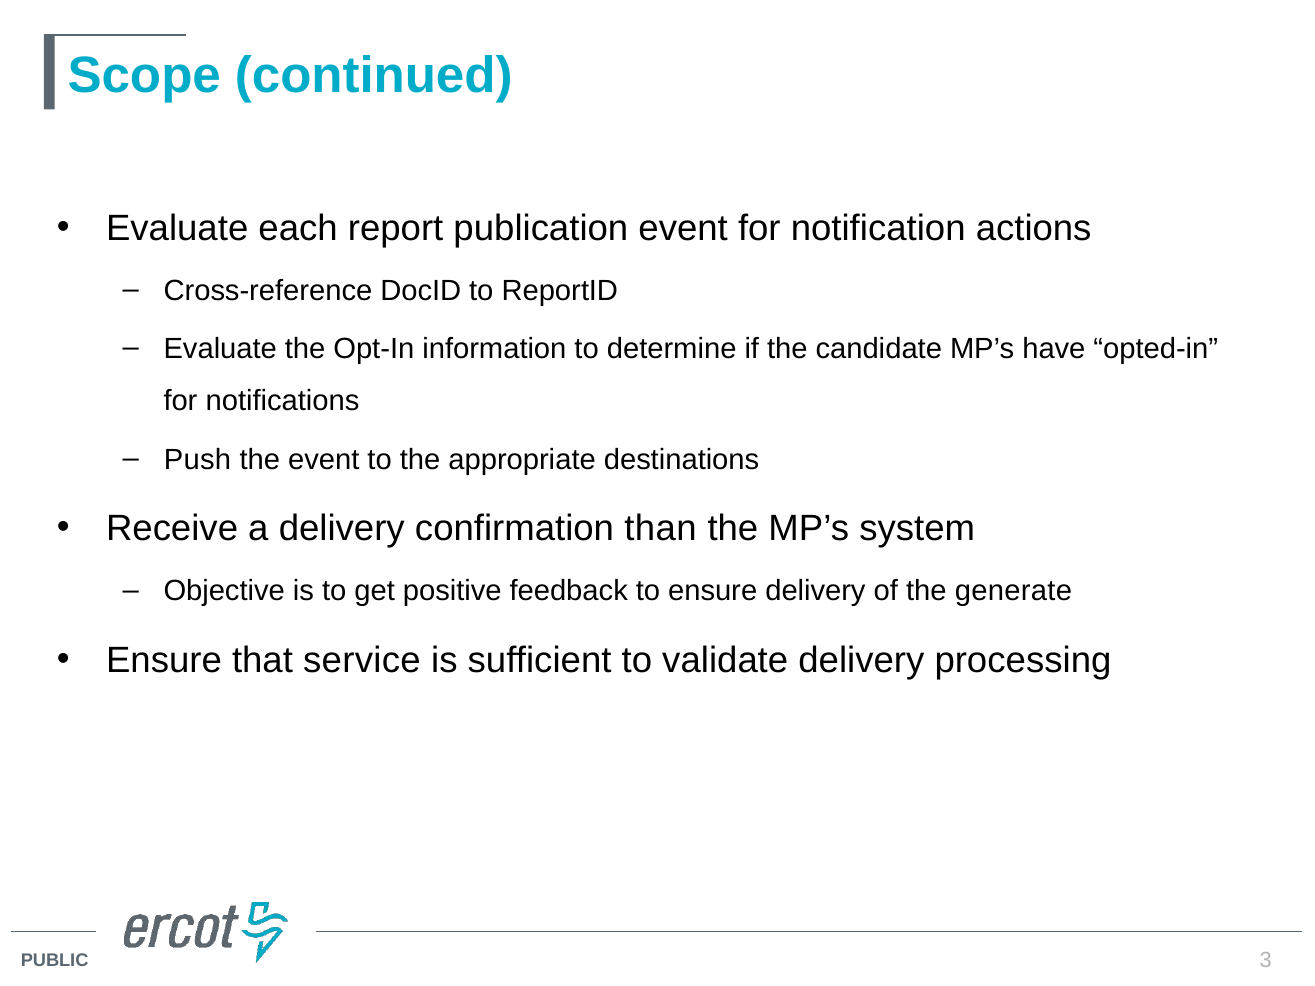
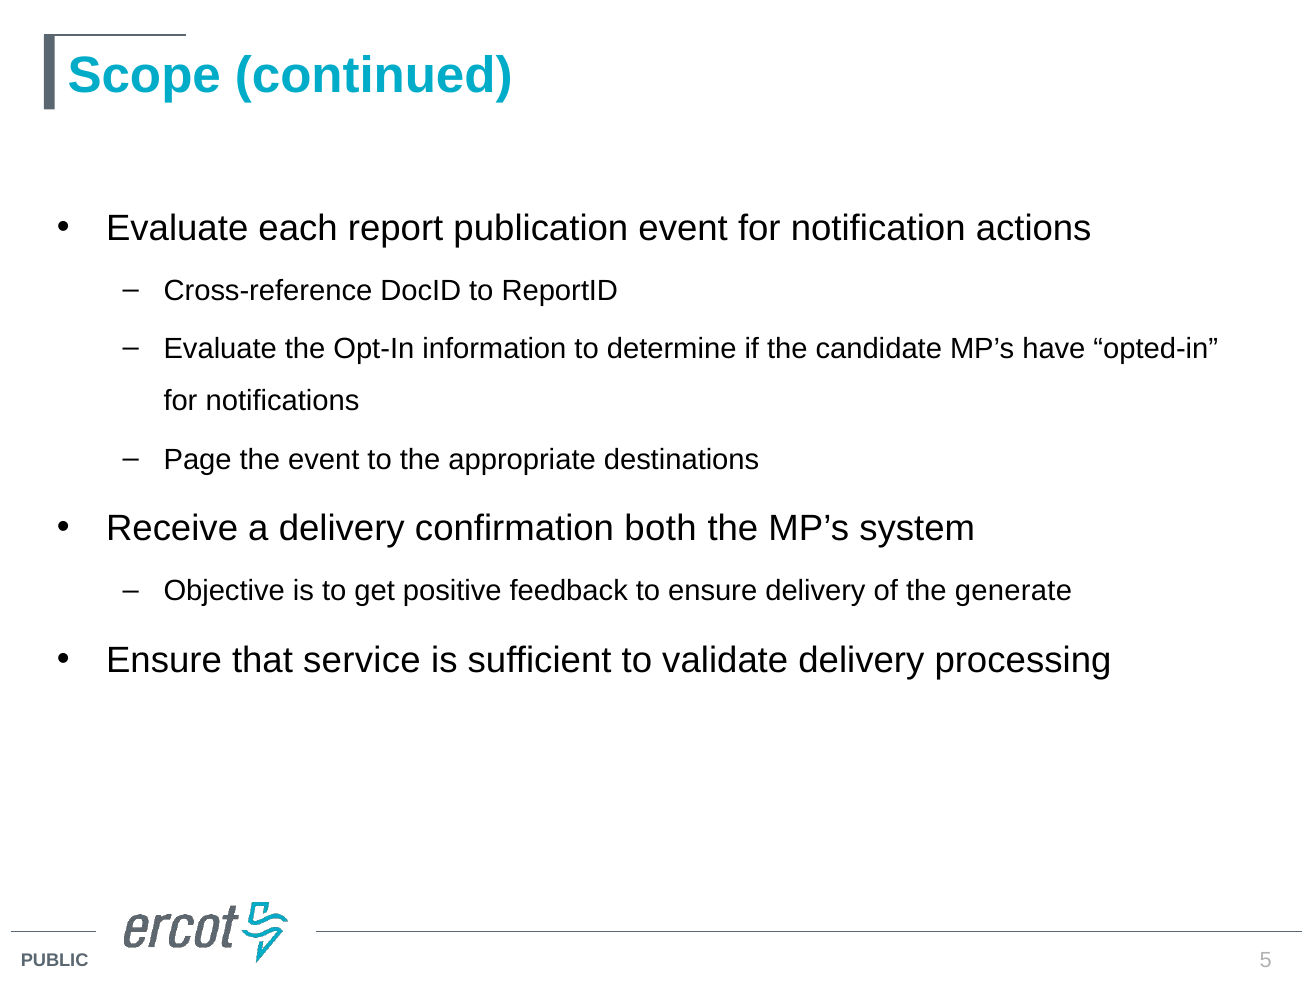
Push: Push -> Page (198, 460)
than: than -> both (661, 529)
3: 3 -> 5 (1266, 961)
